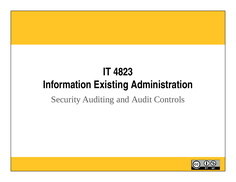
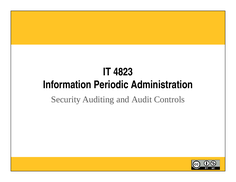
Existing: Existing -> Periodic (111, 85)
